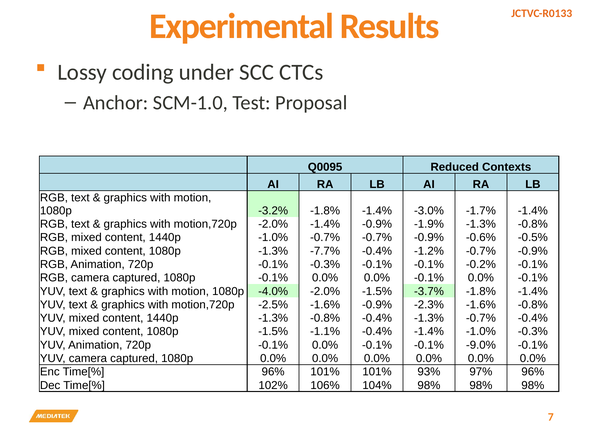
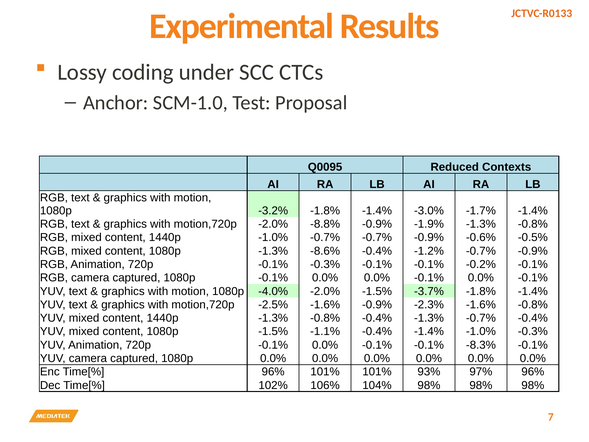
-2.0% -1.4%: -1.4% -> -8.8% (325, 224)
-7.7%: -7.7% -> -8.6% (325, 251)
-9.0%: -9.0% -> -8.3% (481, 345)
